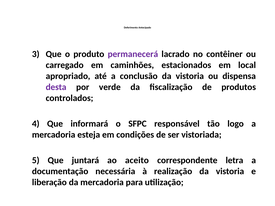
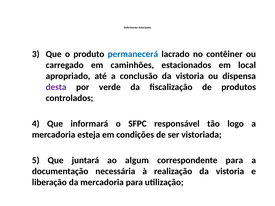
permanecerá colour: purple -> blue (133, 54)
aceito: aceito -> algum (137, 160)
correspondente letra: letra -> para (234, 160)
